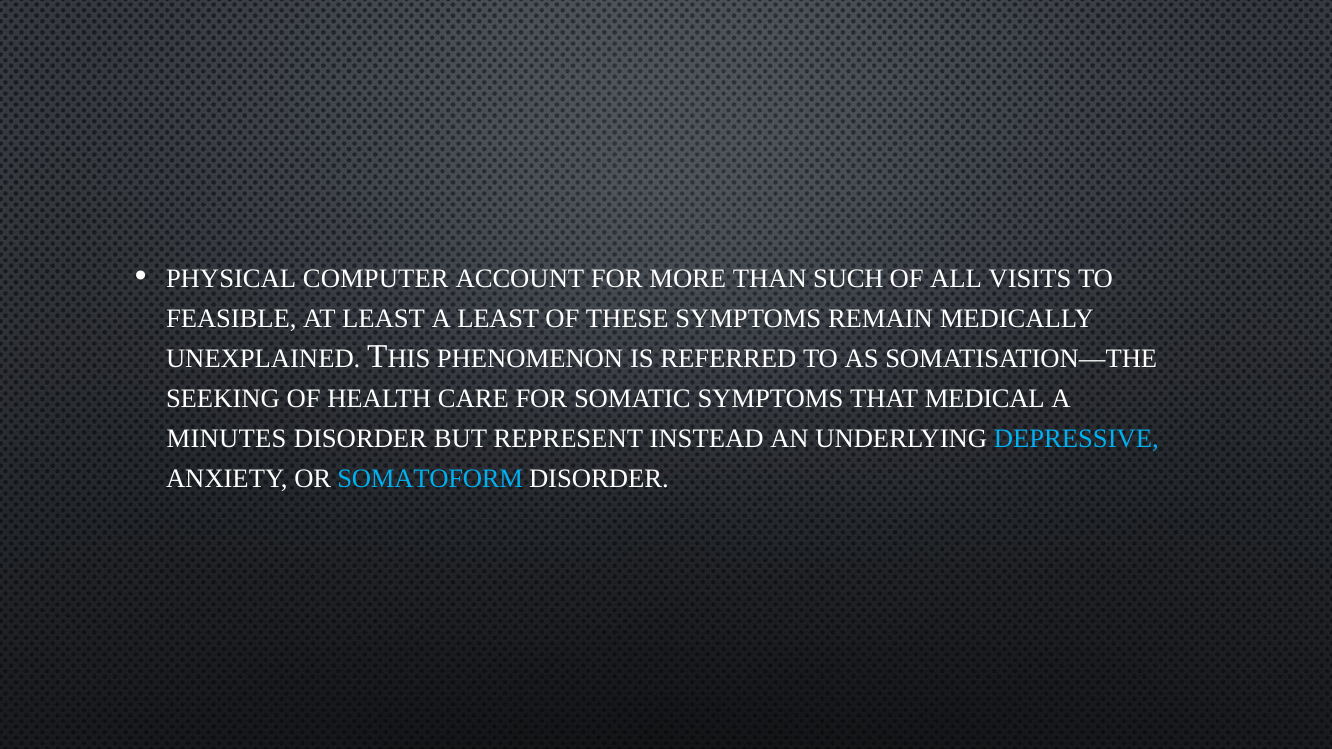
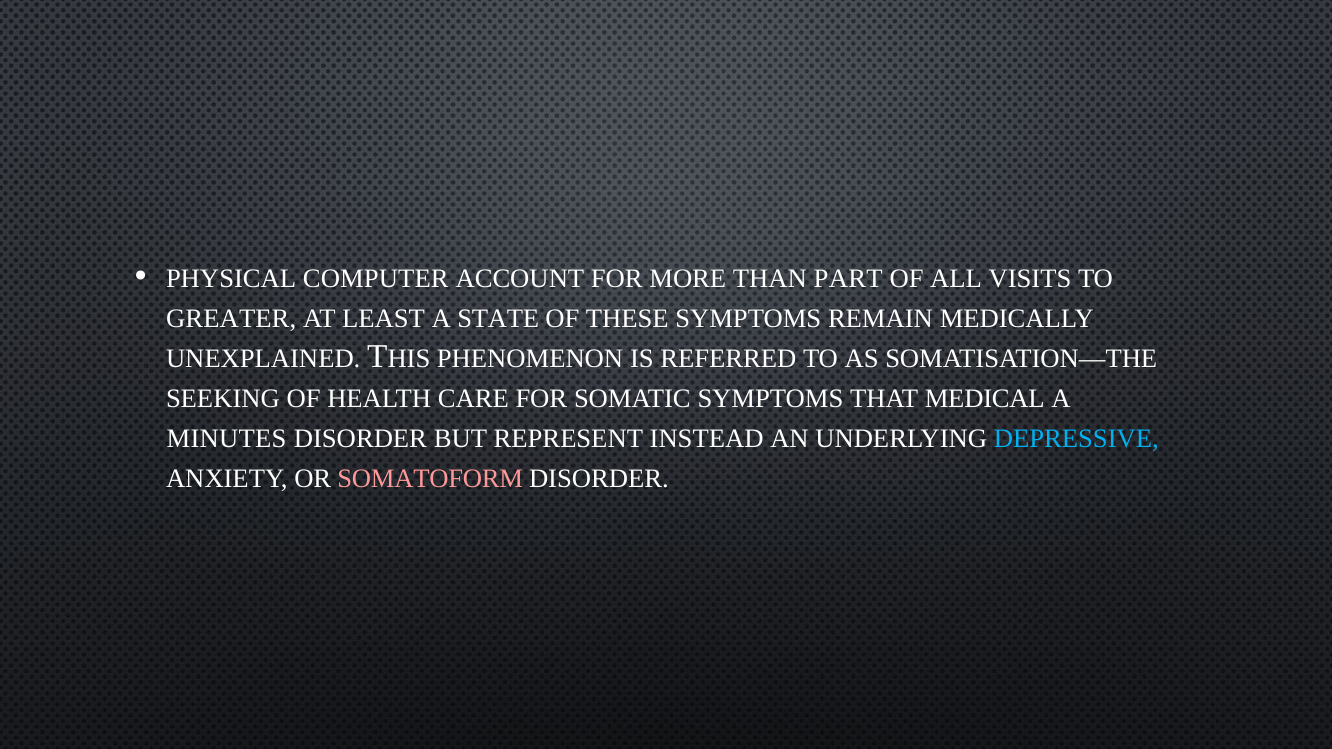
SUCH: SUCH -> PART (848, 279)
FEASIBLE: FEASIBLE -> GREATER (231, 319)
A LEAST: LEAST -> STATE (498, 319)
SOMATOFORM colour: light blue -> pink (430, 479)
